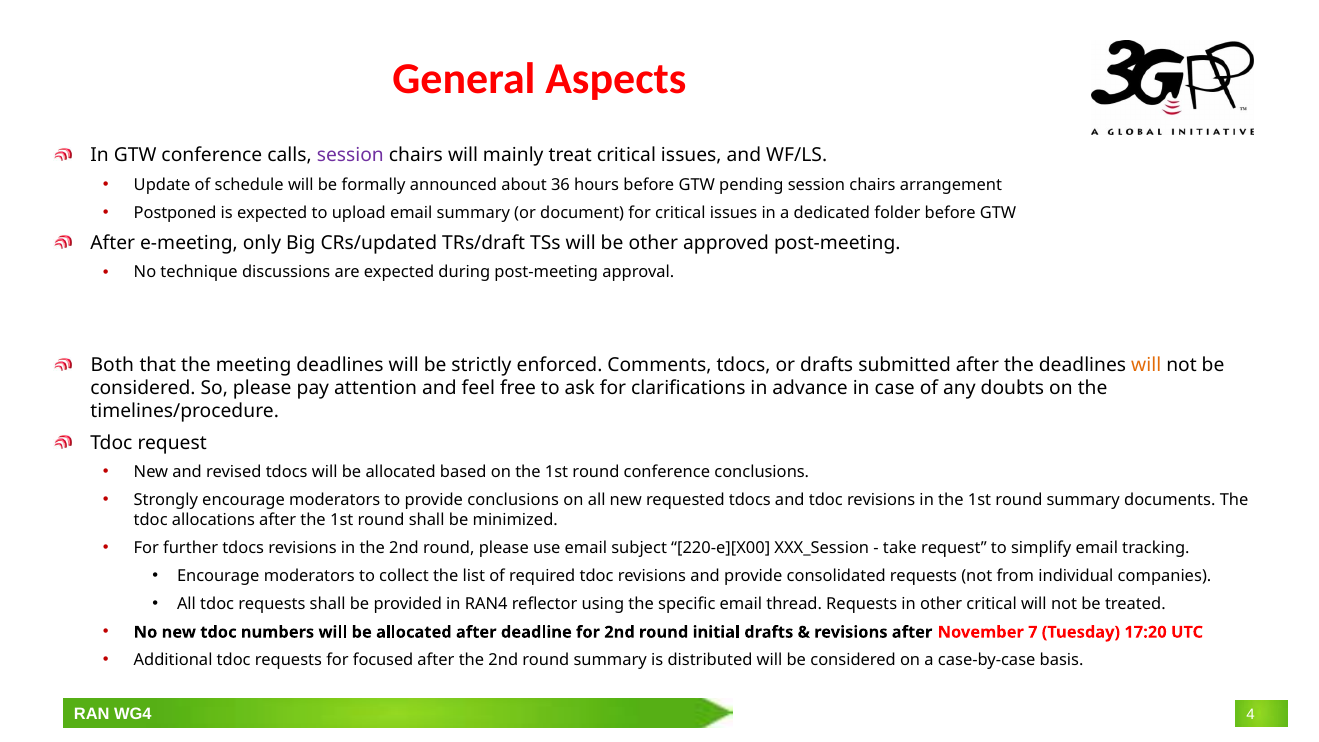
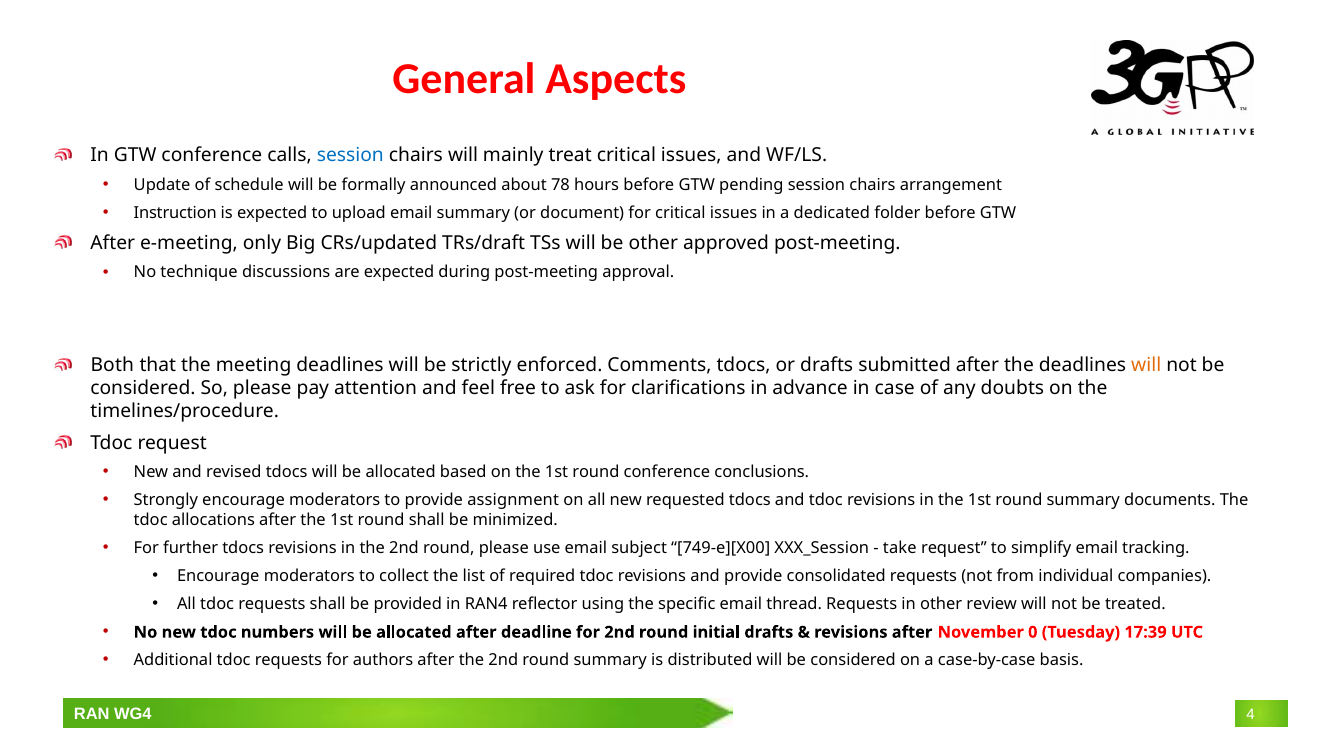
session colour: purple -> blue (350, 156)
36: 36 -> 78 (560, 185)
Postponed: Postponed -> Instruction (175, 213)
provide conclusions: conclusions -> assignment (513, 500)
220-e][X00: 220-e][X00 -> 749-e][X00 (721, 548)
other critical: critical -> review (992, 604)
7: 7 -> 0 (1033, 632)
17:20: 17:20 -> 17:39 (1146, 632)
focused: focused -> authors (383, 660)
